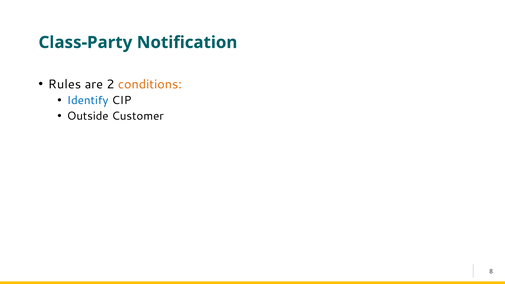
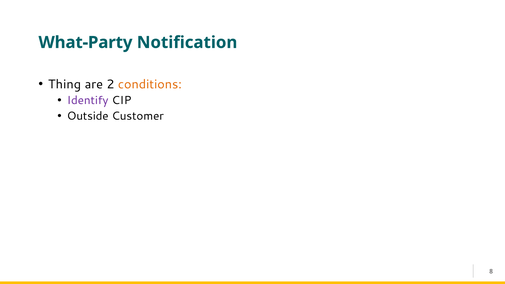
Class-Party: Class-Party -> What-Party (85, 42)
Rules: Rules -> Thing (65, 84)
Identify colour: blue -> purple (88, 100)
